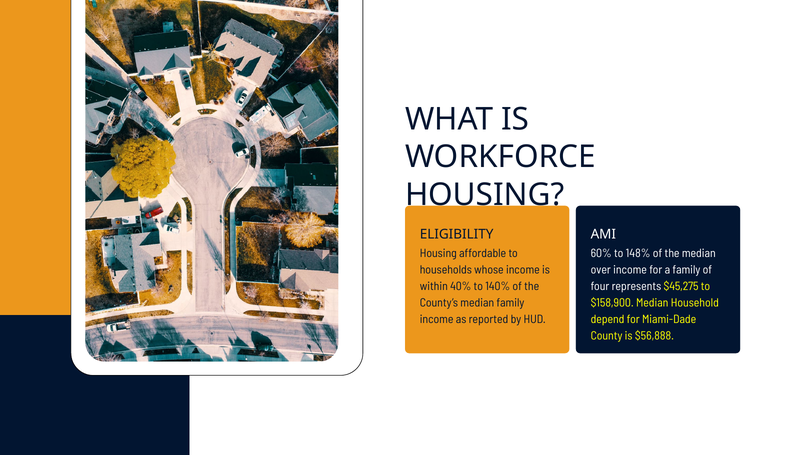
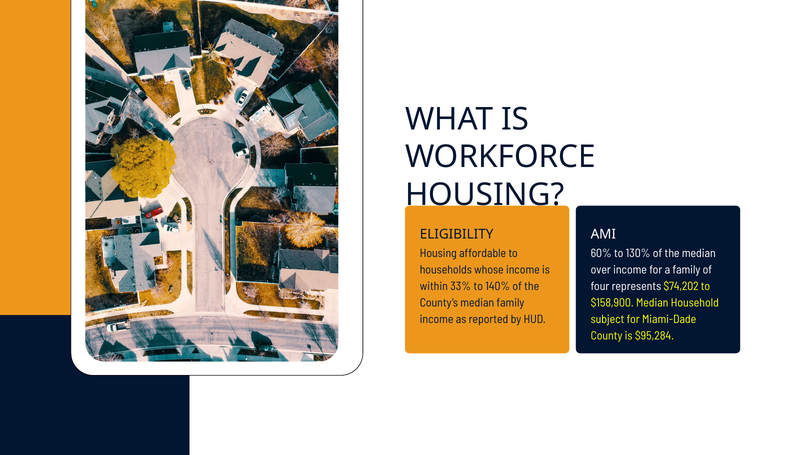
148%: 148% -> 130% (638, 254)
40%: 40% -> 33% (461, 287)
$45,275: $45,275 -> $74,202 (681, 287)
depend: depend -> subject (607, 320)
$56,888: $56,888 -> $95,284 (654, 336)
